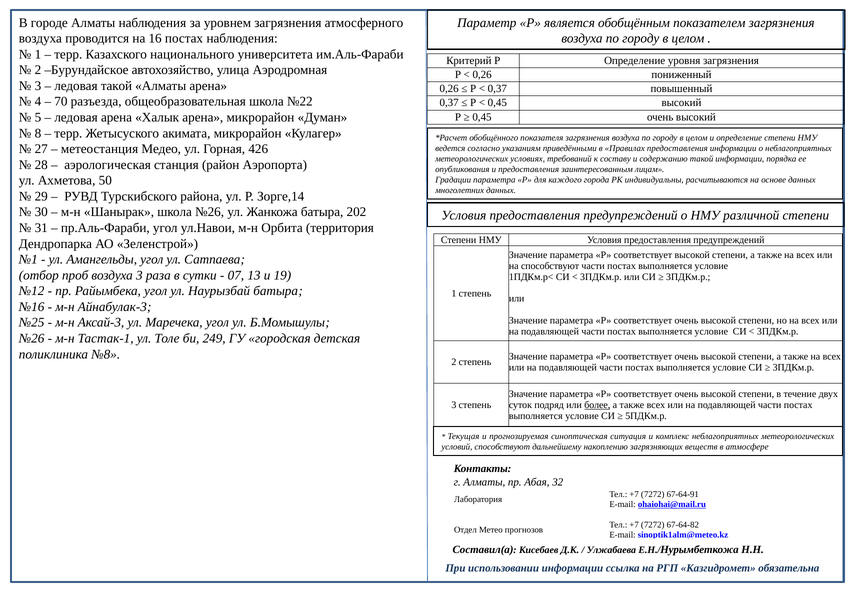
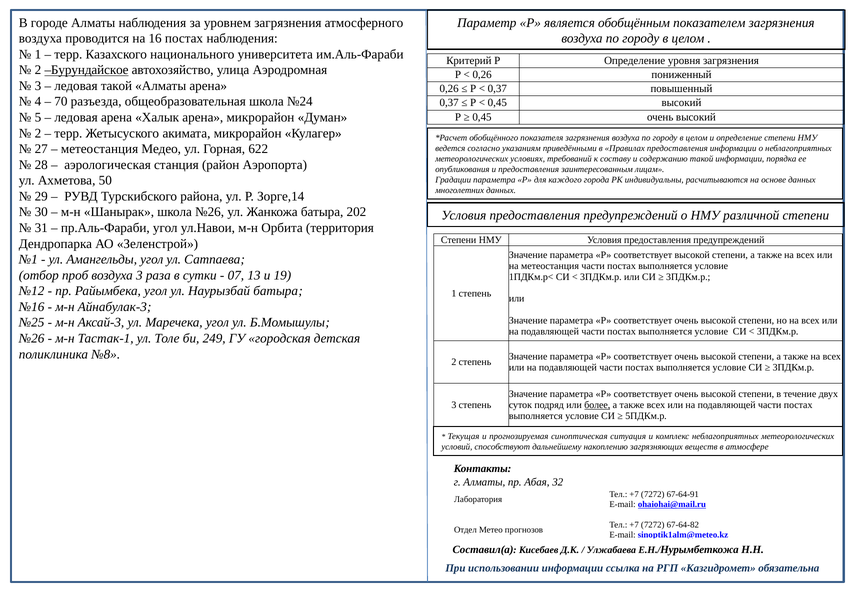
Бурундайское underline: none -> present (87, 70)
№22: №22 -> №24 (300, 102)
8: 8 -> 2 (38, 133)
426: 426 -> 622 (258, 149)
на способствуют: способствуют -> метеостанция (550, 266)
